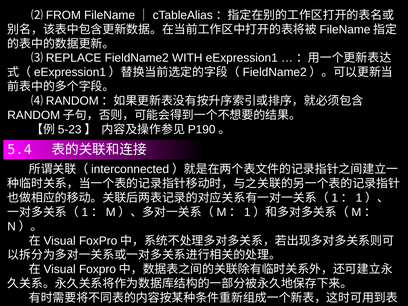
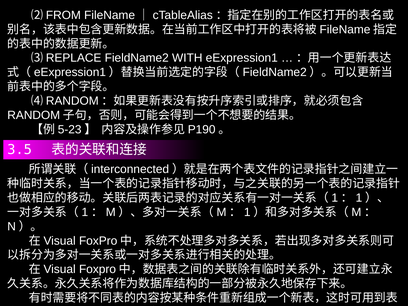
5.4: 5.4 -> 3.5 (20, 150)
